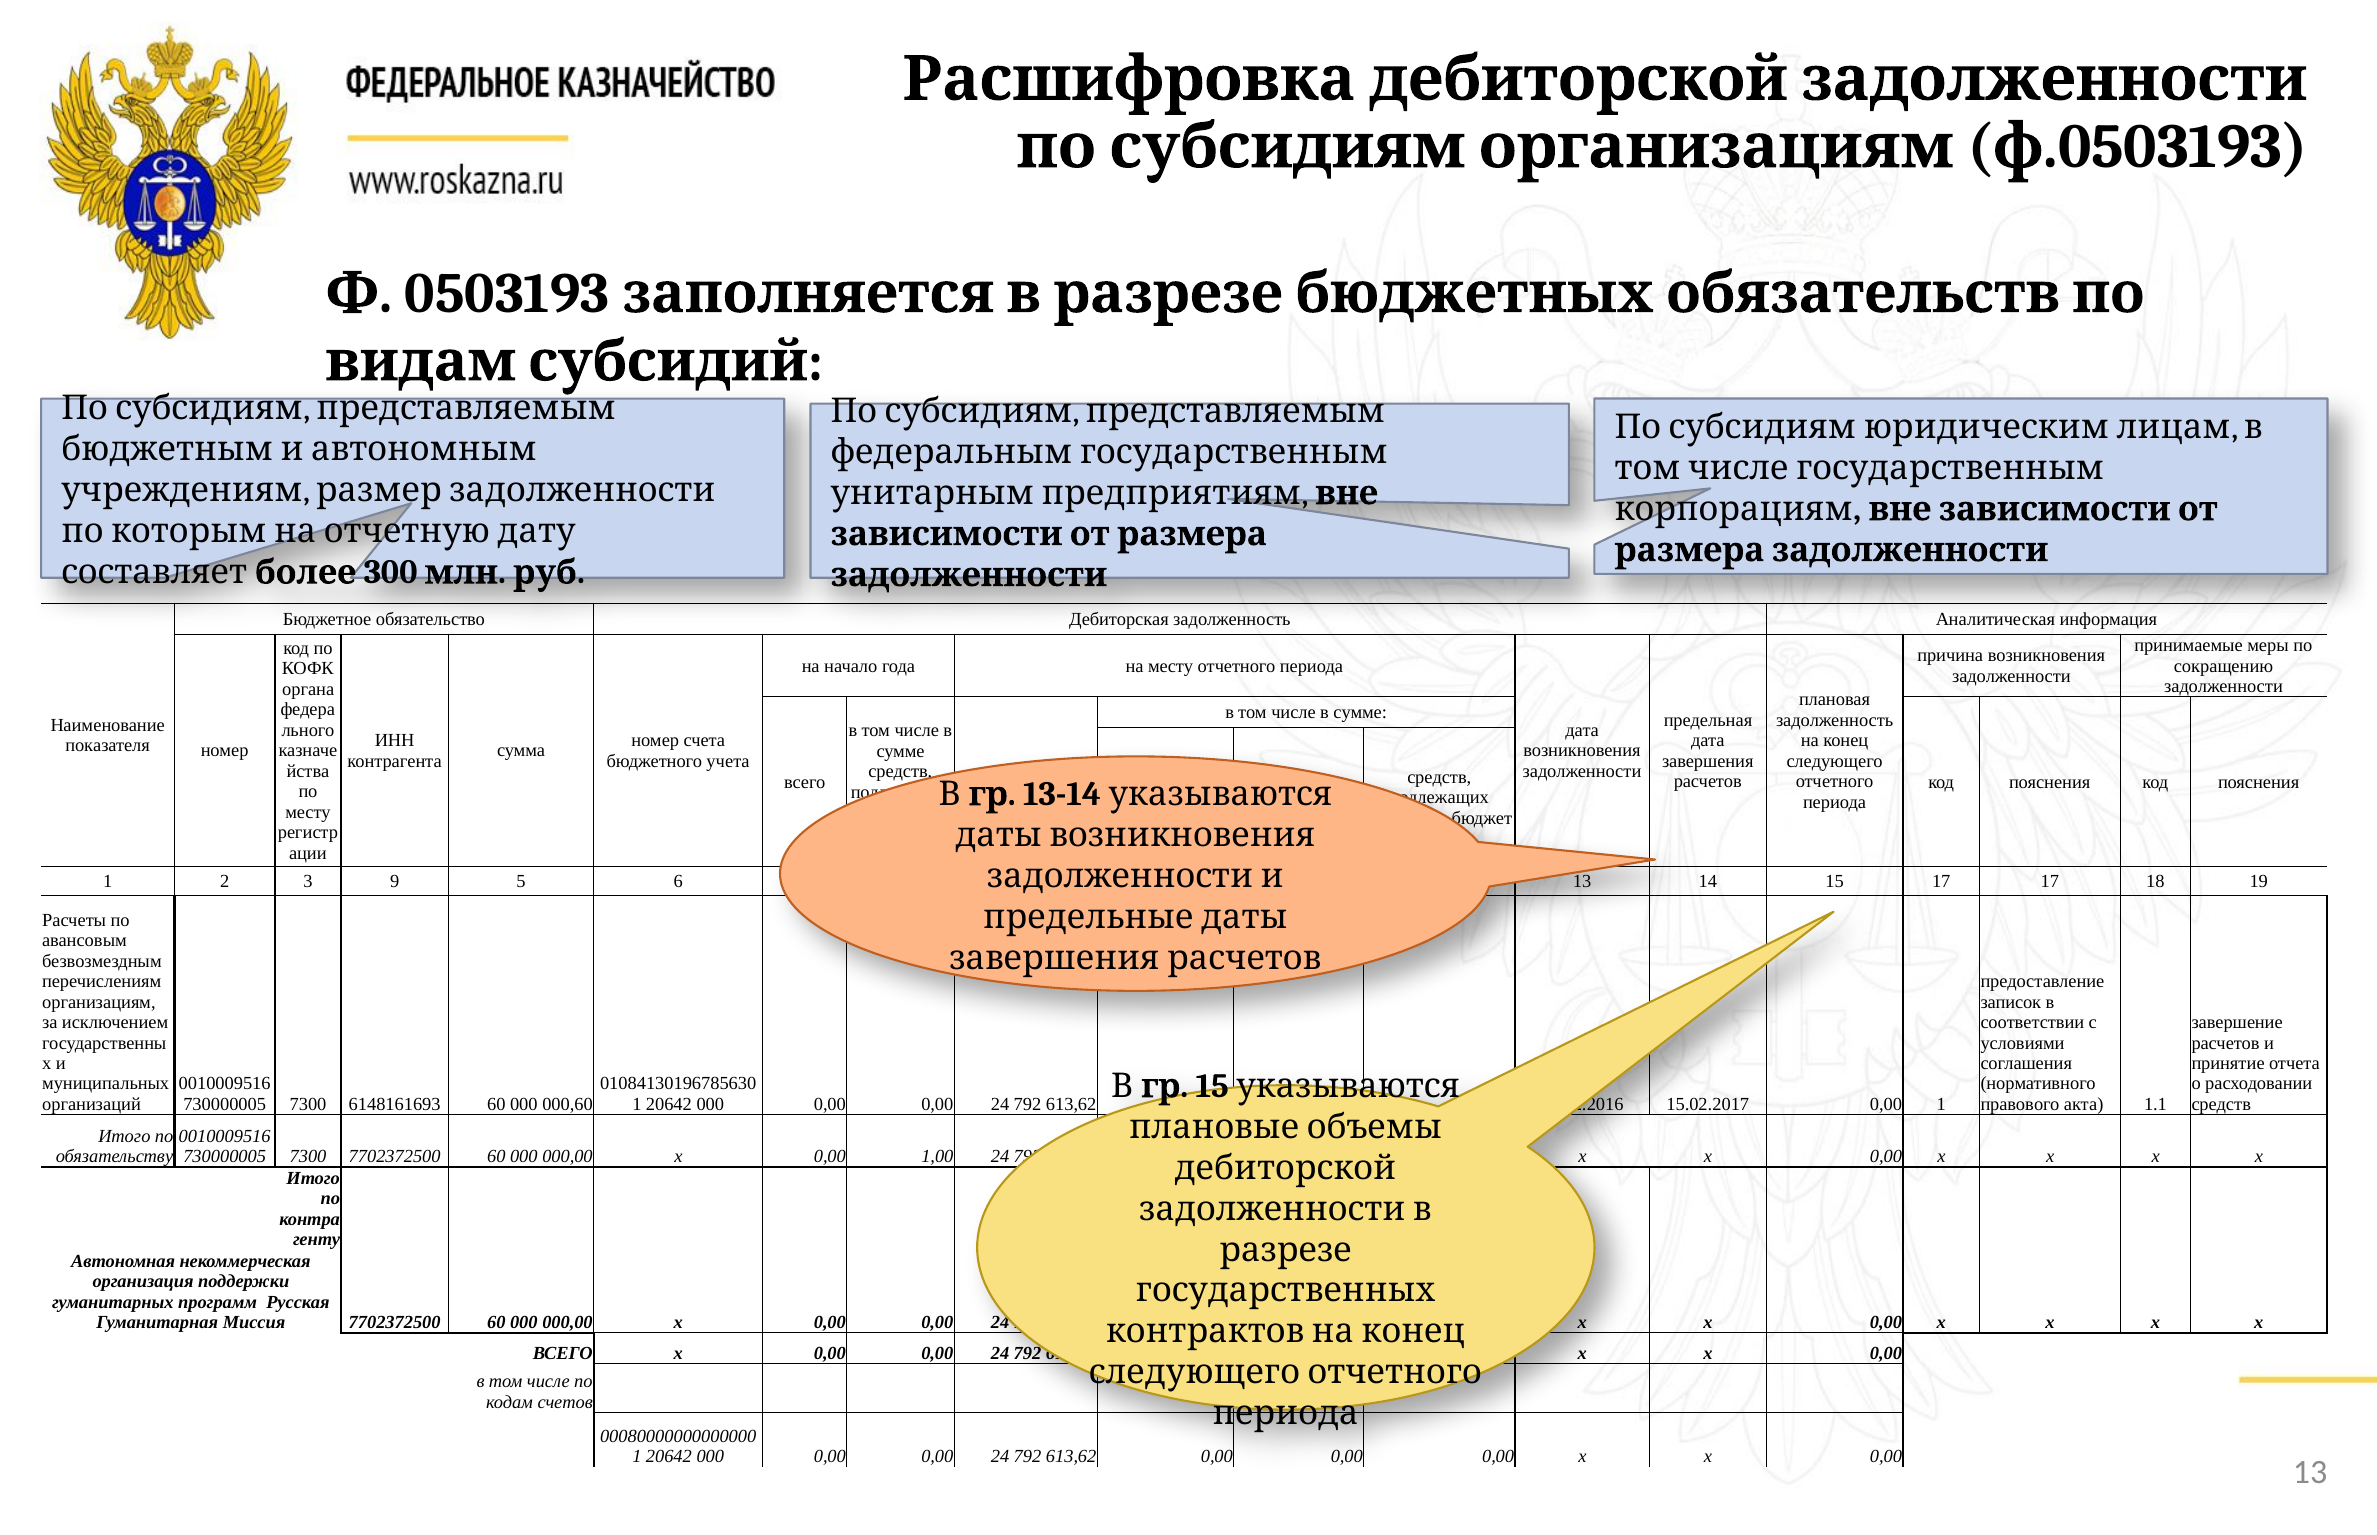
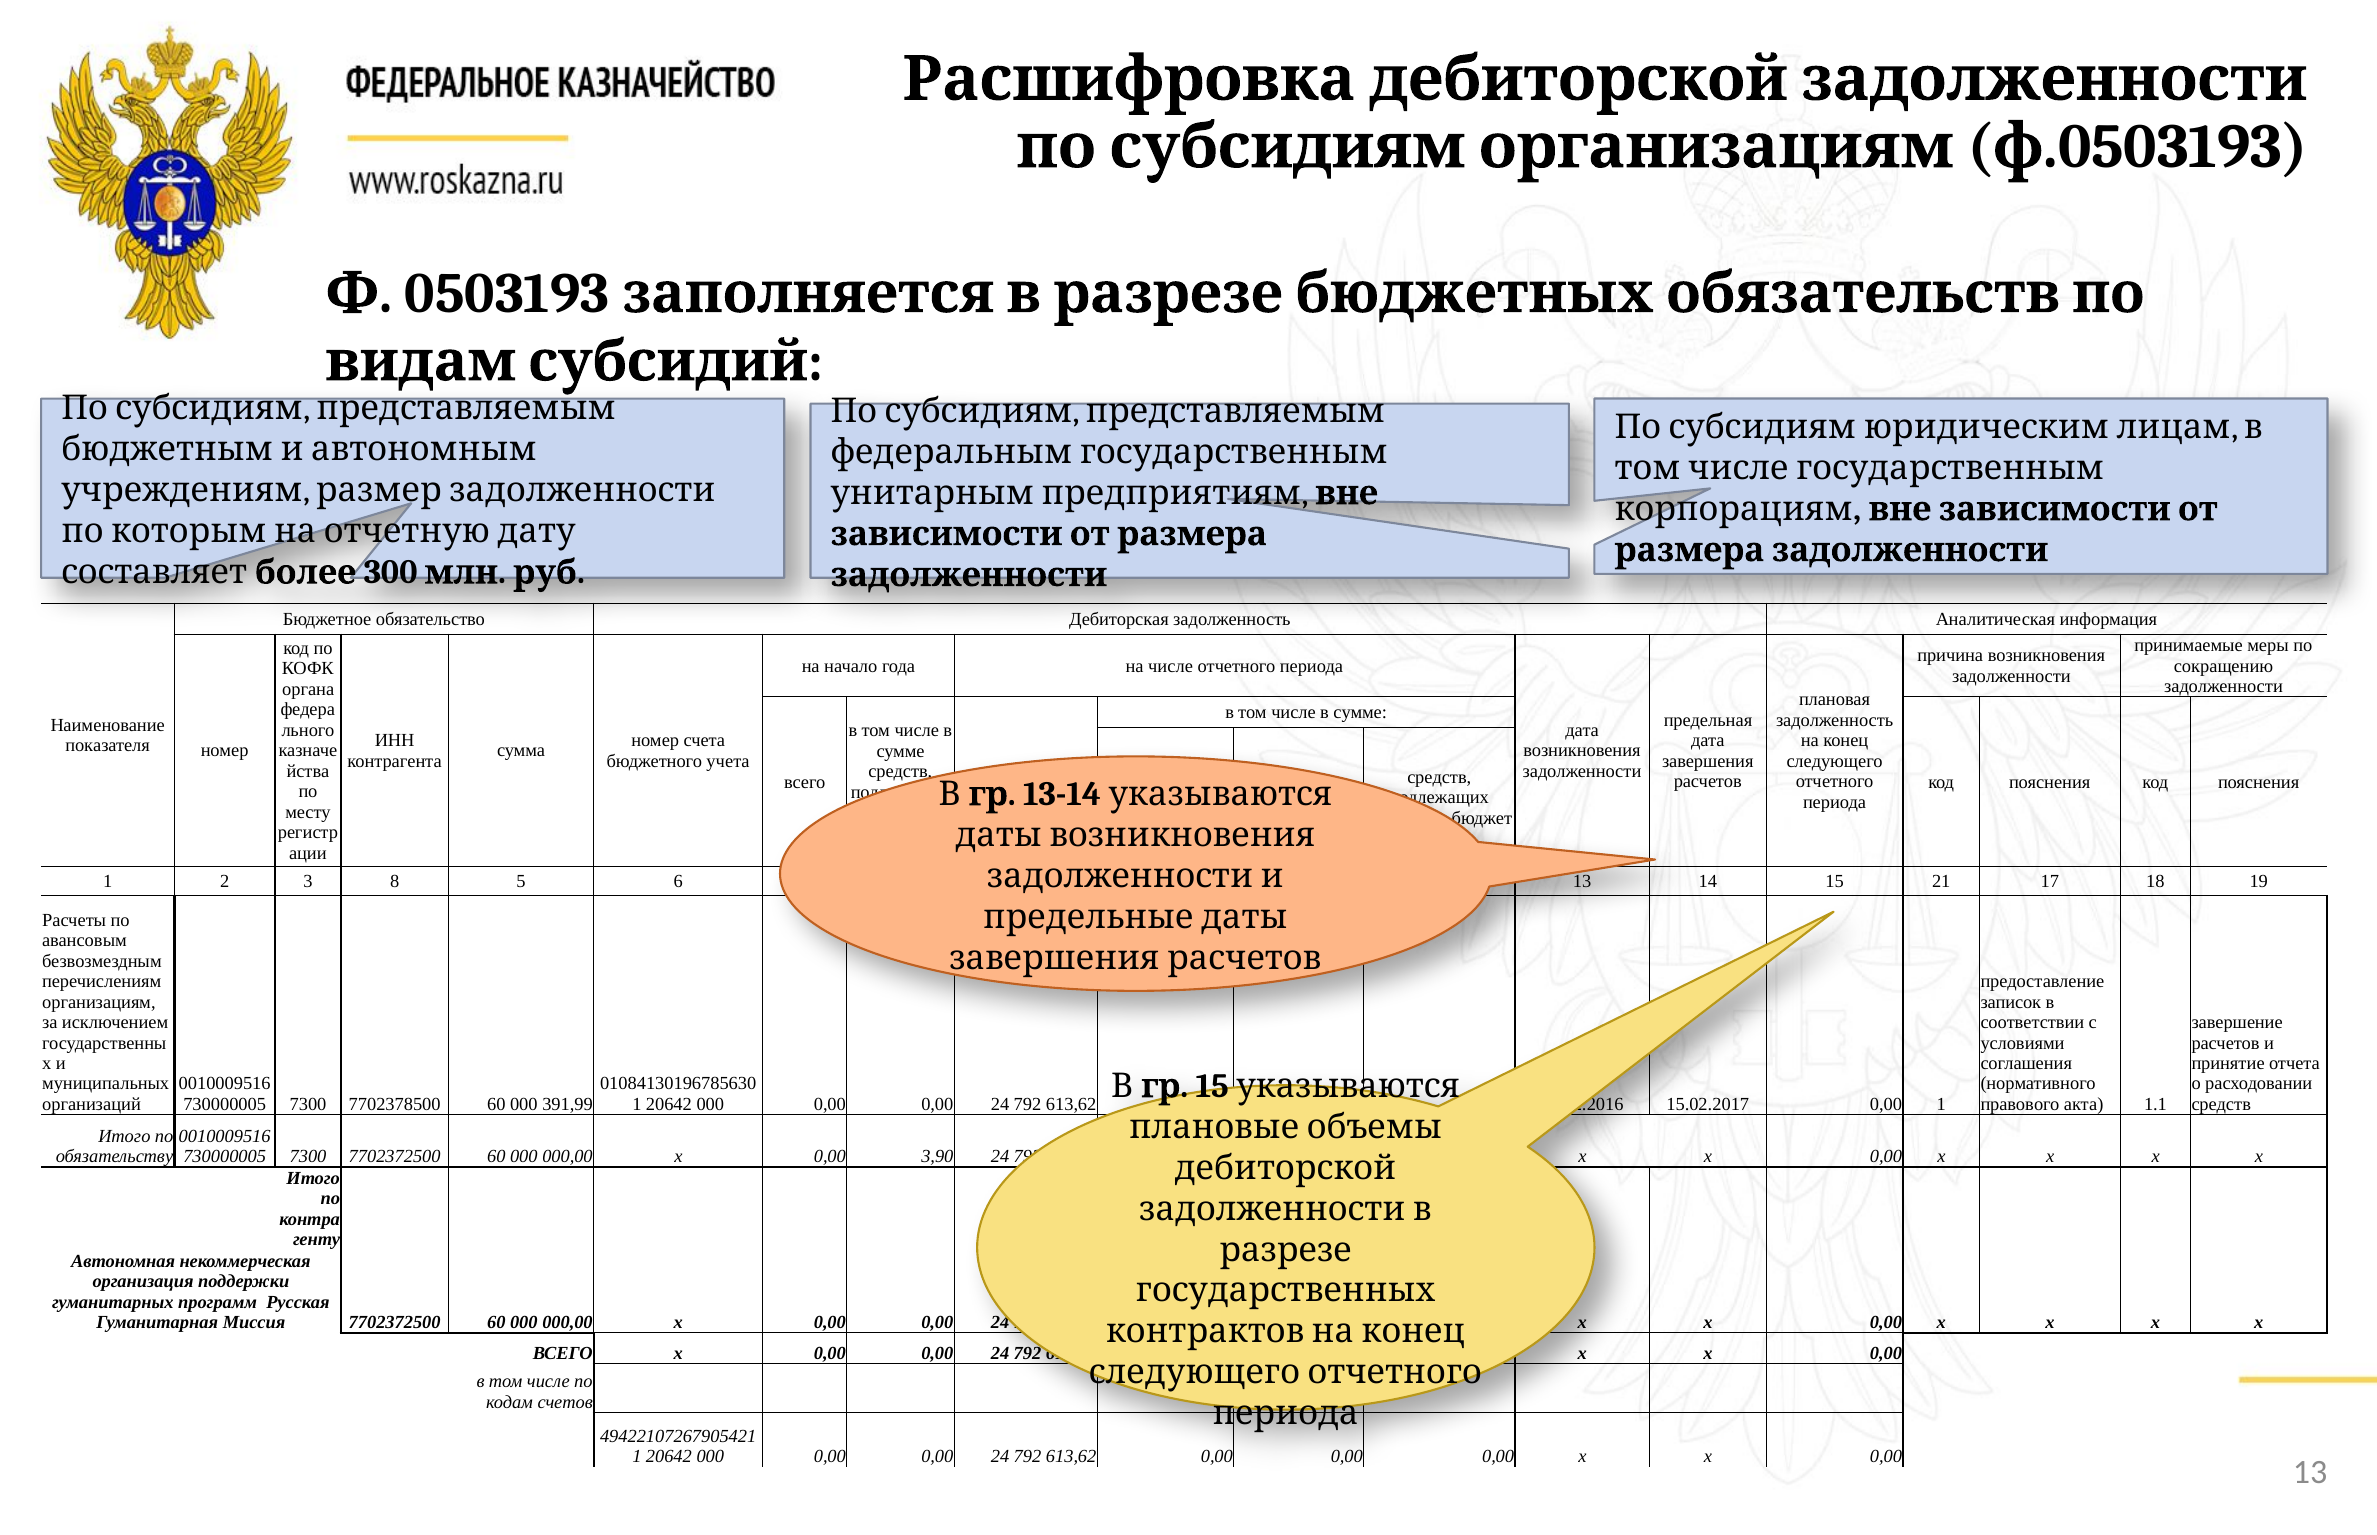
на месту: месту -> числе (1171, 666)
3 9: 9 -> 8 (395, 881)
15 17: 17 -> 21 (1941, 881)
6148161693: 6148161693 -> 7702378500 (395, 1104)
000,60: 000,60 -> 391,99 (568, 1104)
1,00: 1,00 -> 3,90 (937, 1157)
00080000000000000: 00080000000000000 -> 49422107267905421 (678, 1436)
